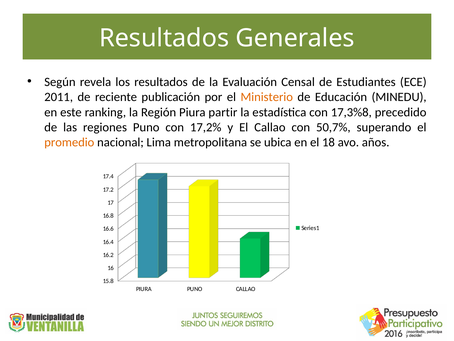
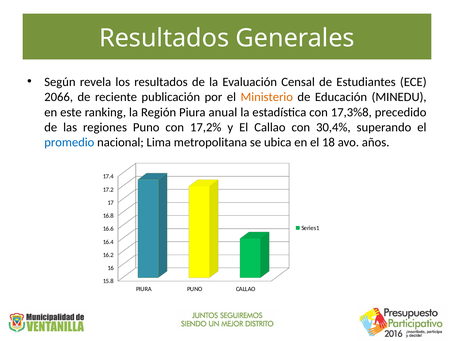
2011: 2011 -> 2066 (59, 97)
partir: partir -> anual (223, 112)
50,7%: 50,7% -> 30,4% (333, 127)
promedio colour: orange -> blue (69, 142)
